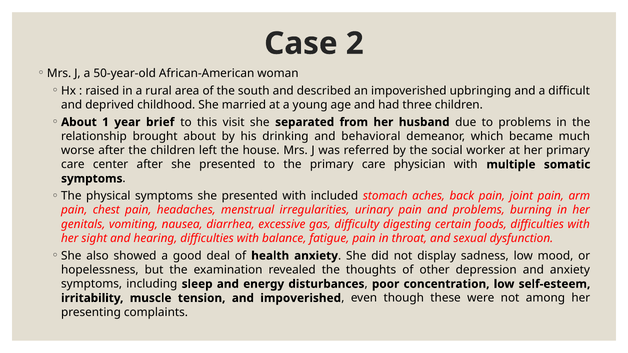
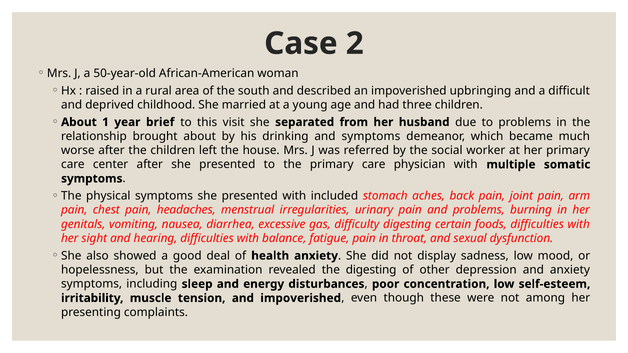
and behavioral: behavioral -> symptoms (371, 136)
the thoughts: thoughts -> digesting (371, 270)
